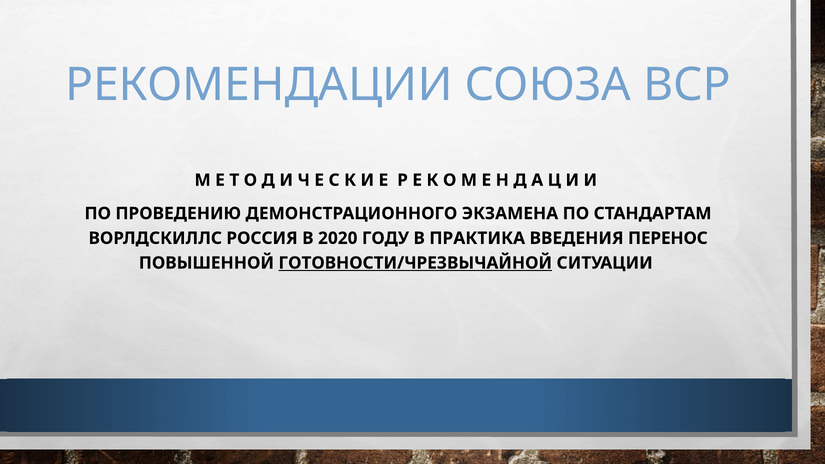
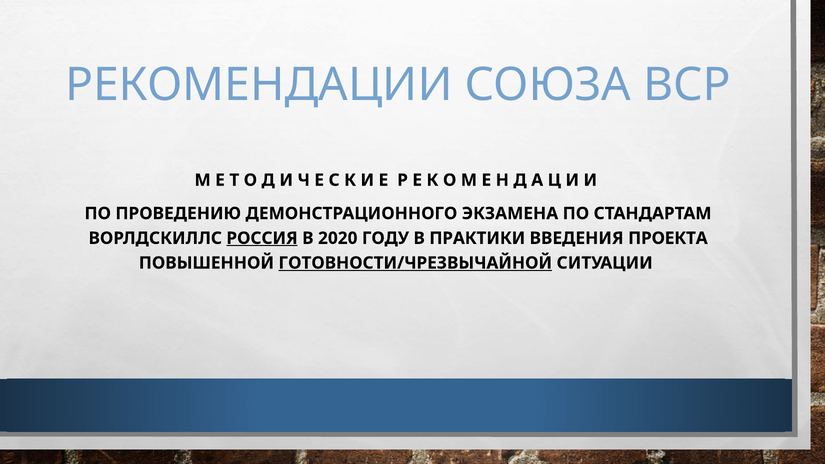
РОССИЯ underline: none -> present (262, 238)
ПРАКТИКА: ПРАКТИКА -> ПРАКТИКИ (477, 238)
ПЕРЕНОС: ПЕРЕНОС -> ПРОЕКТА (668, 238)
